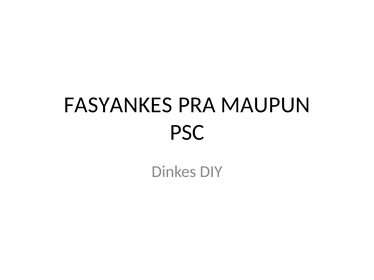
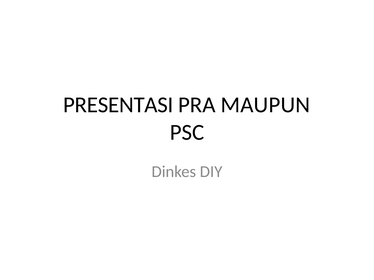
FASYANKES: FASYANKES -> PRESENTASI (118, 105)
